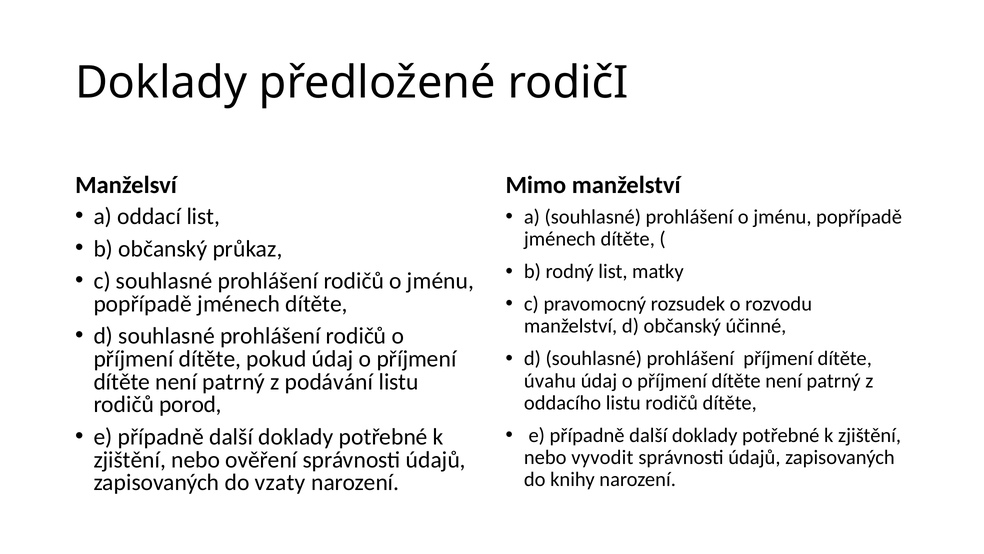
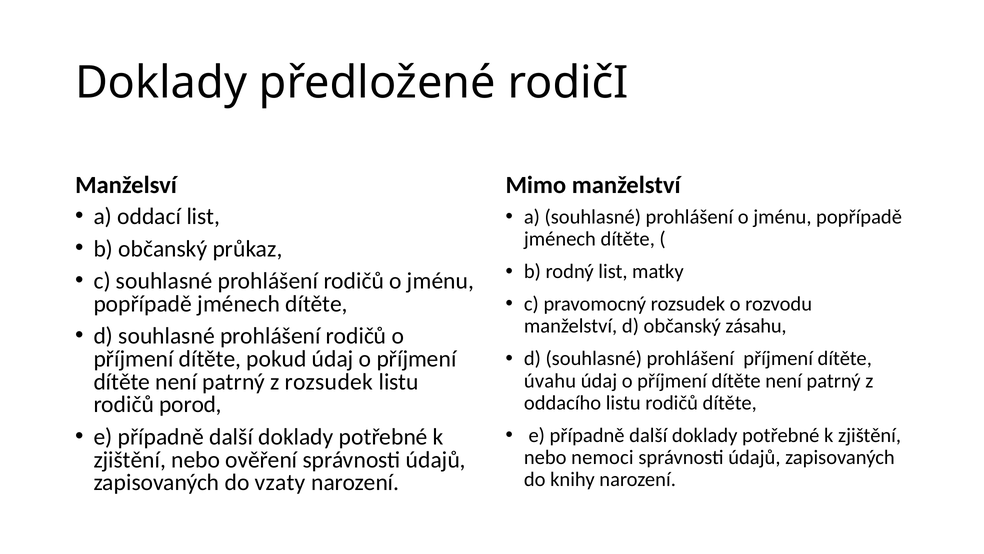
účinné: účinné -> zásahu (756, 326)
z podávání: podávání -> rozsudek (329, 381)
vyvodit: vyvodit -> nemoci (602, 457)
